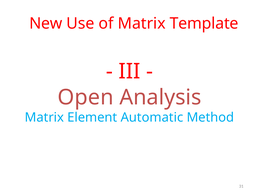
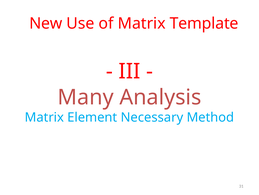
Open: Open -> Many (86, 97)
Automatic: Automatic -> Necessary (152, 117)
